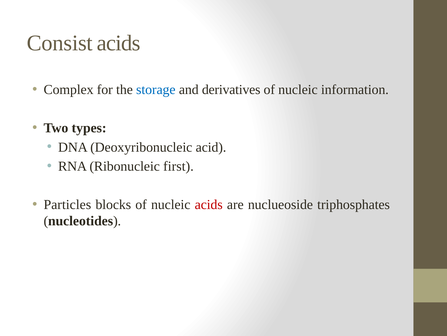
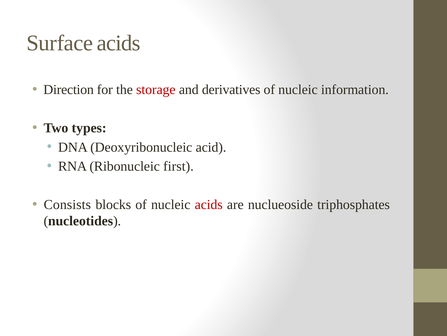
Consist: Consist -> Surface (60, 43)
Complex: Complex -> Direction (69, 90)
storage colour: blue -> red (156, 90)
Particles: Particles -> Consists (67, 204)
